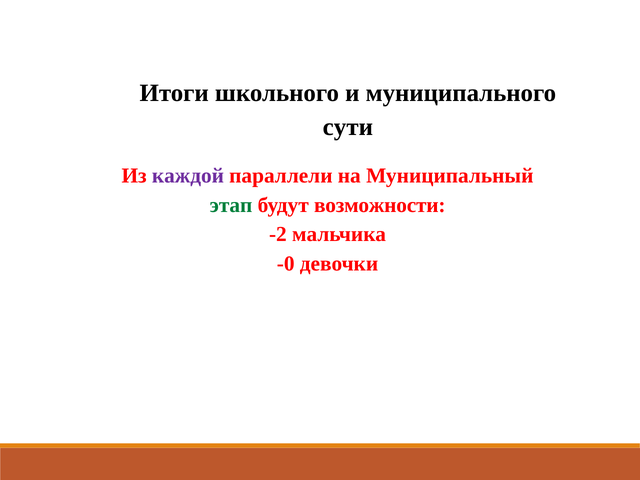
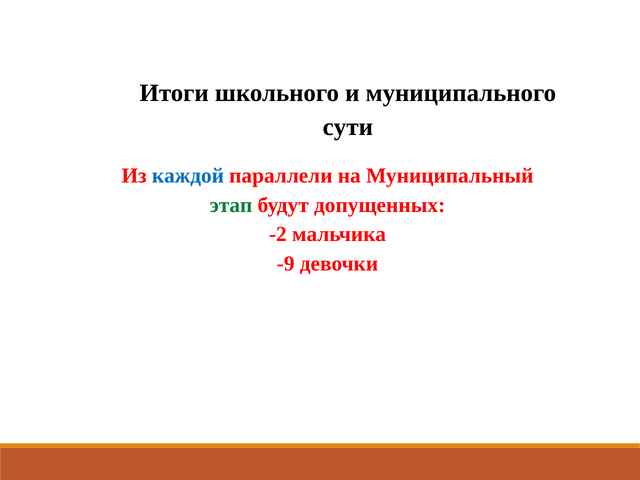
каждой colour: purple -> blue (188, 176)
возможности: возможности -> допущенных (380, 205)
-0: -0 -> -9 (286, 264)
